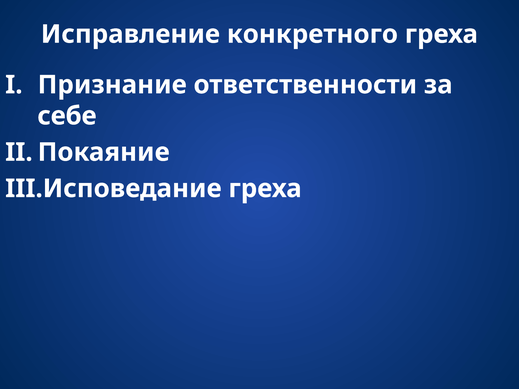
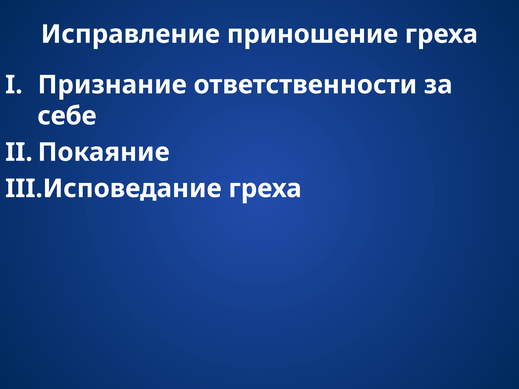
конкретного: конкретного -> приношение (312, 34)
